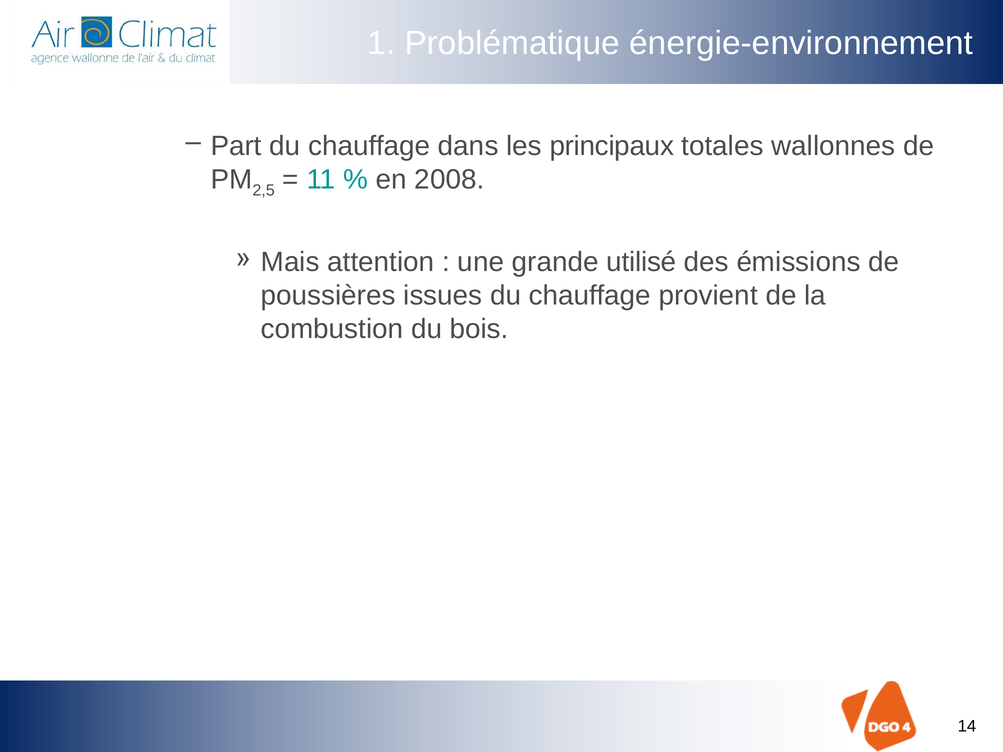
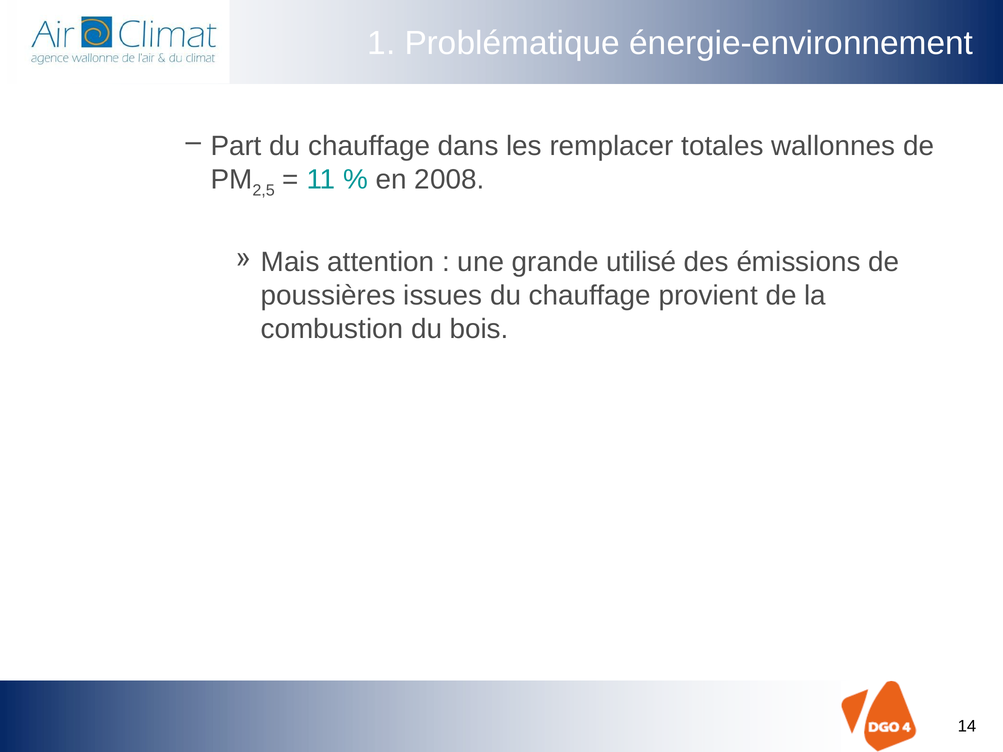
principaux: principaux -> remplacer (612, 146)
